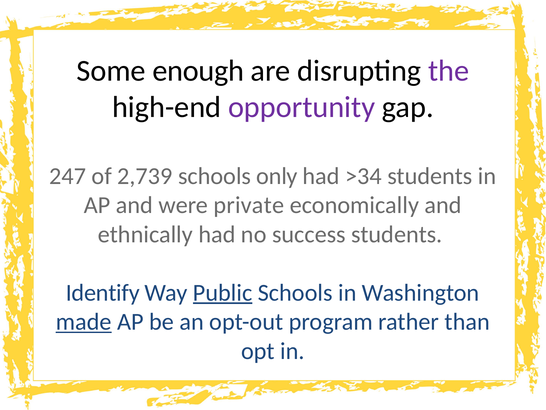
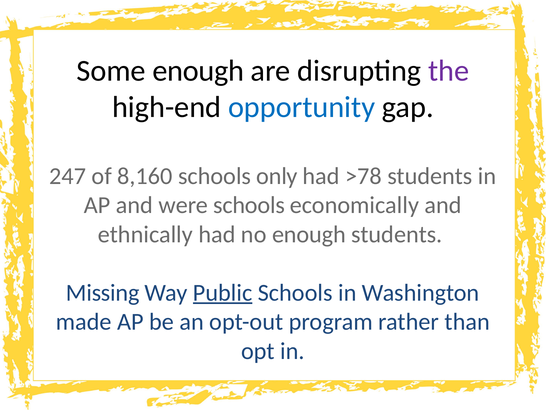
opportunity colour: purple -> blue (302, 107)
2,739: 2,739 -> 8,160 (145, 176)
>34: >34 -> >78 (364, 176)
were private: private -> schools (249, 205)
no success: success -> enough (309, 234)
Identify: Identify -> Missing (103, 292)
made underline: present -> none (84, 322)
